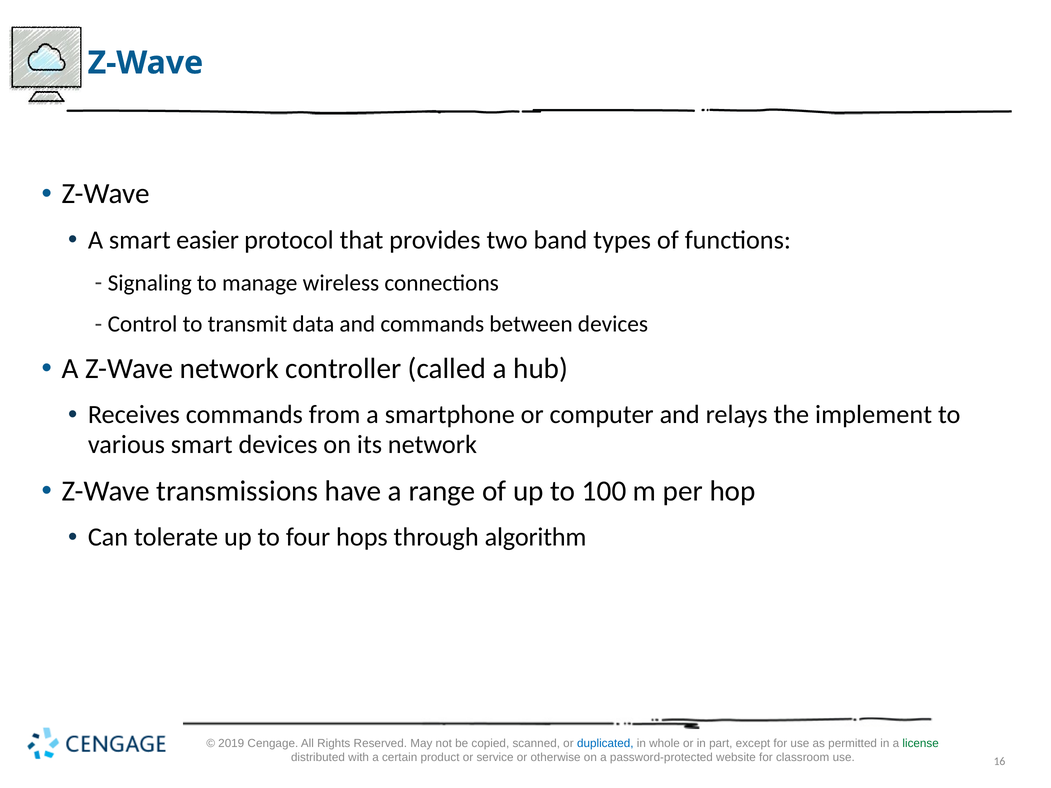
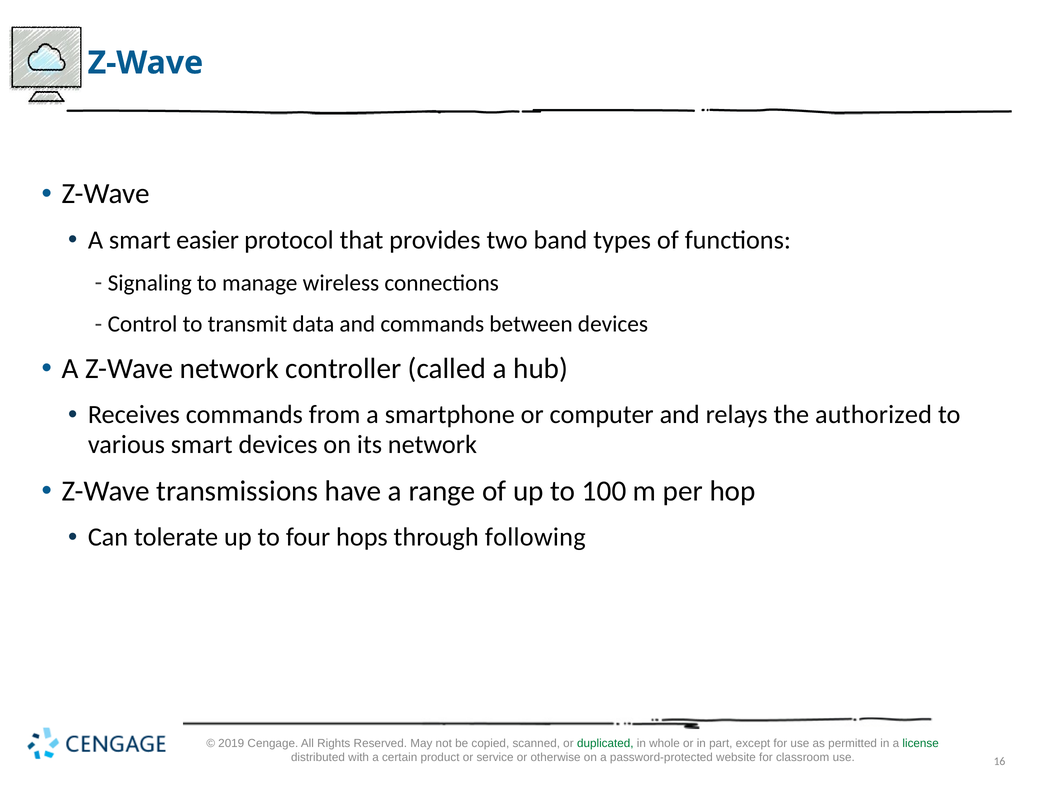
implement: implement -> authorized (874, 415)
algorithm: algorithm -> following (535, 537)
duplicated colour: blue -> green (605, 744)
